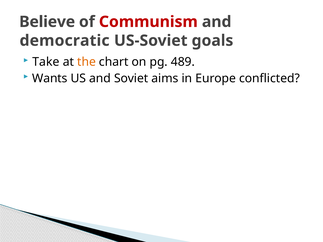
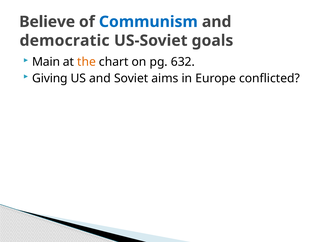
Communism colour: red -> blue (148, 22)
Take: Take -> Main (46, 62)
489: 489 -> 632 (183, 62)
Wants: Wants -> Giving (50, 78)
